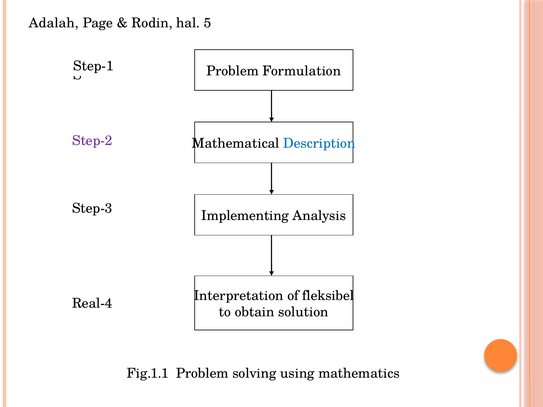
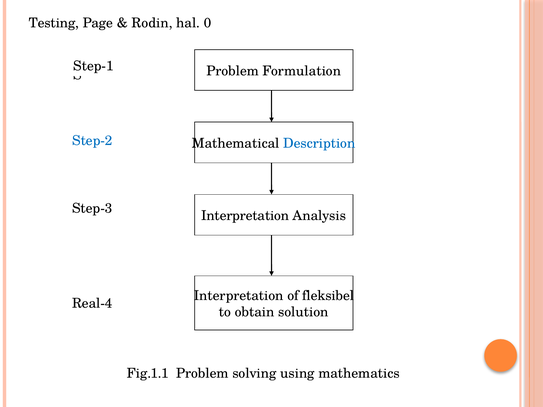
Adalah: Adalah -> Testing (54, 23)
5: 5 -> 0 (208, 23)
Step-2 colour: purple -> blue (92, 141)
Implementing: Implementing -> Interpretation (245, 216)
